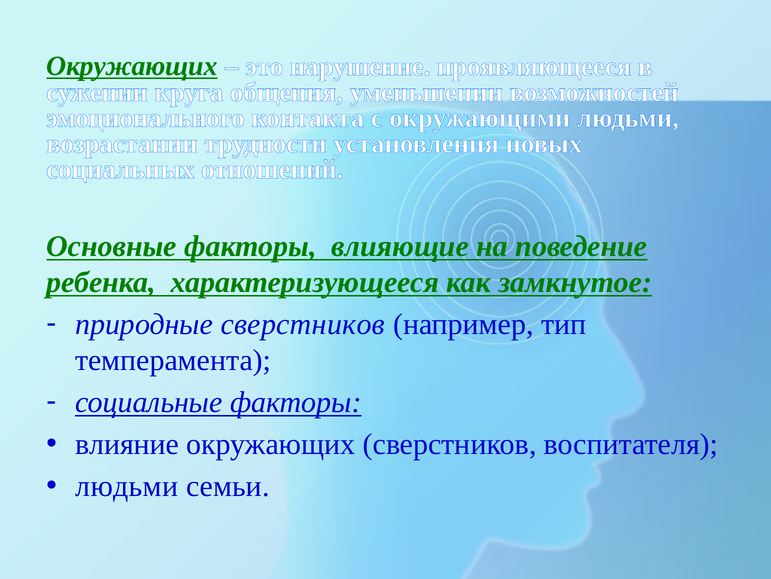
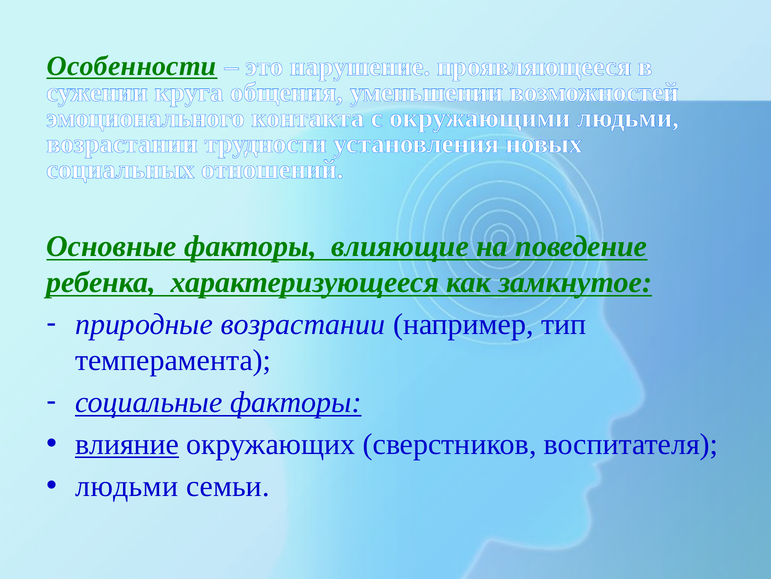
Окружающих: Окружающих -> Особенности (132, 66)
природные сверстников: сверстников -> возрастании (303, 324)
влияние underline: none -> present (127, 444)
